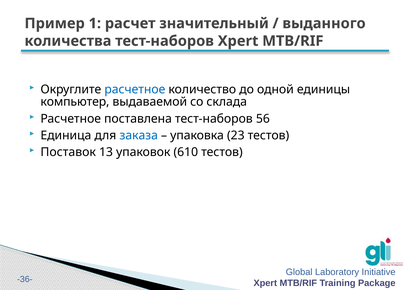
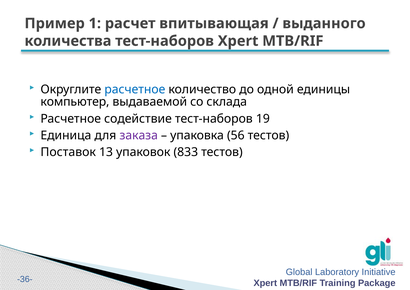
значительный: значительный -> впитывающая (214, 23)
поставлена: поставлена -> содействие (138, 118)
56: 56 -> 19 (263, 118)
заказа colour: blue -> purple (139, 135)
23: 23 -> 56 (236, 135)
610: 610 -> 833 (186, 152)
